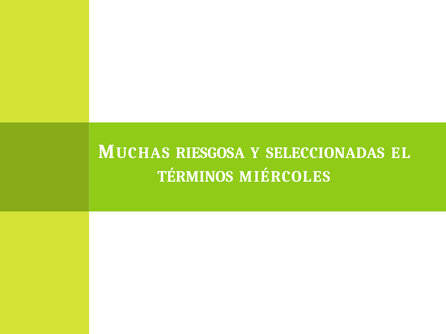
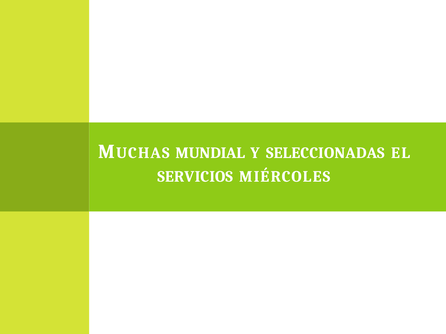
RIESGOSA: RIESGOSA -> MUNDIAL (210, 153)
TÉRMINOS: TÉRMINOS -> SERVICIOS (195, 177)
